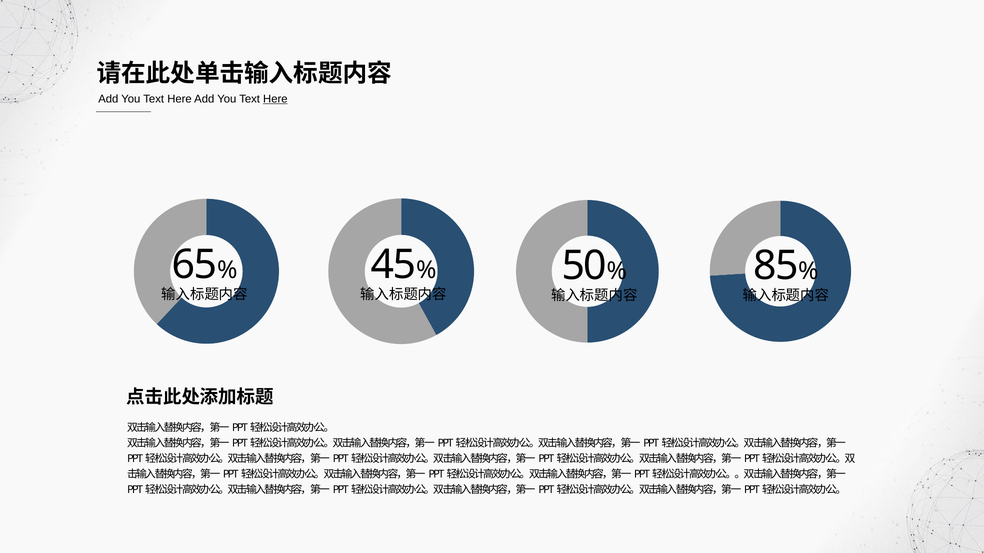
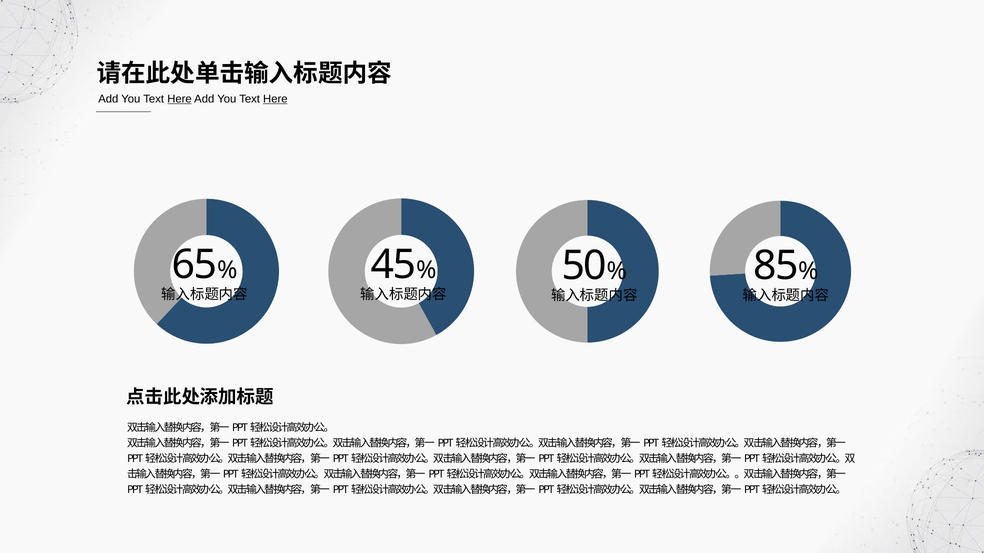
Here underline: none -> present (179, 99)
